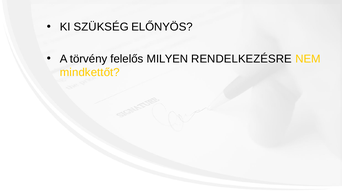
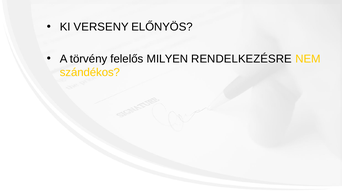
SZÜKSÉG: SZÜKSÉG -> VERSENY (101, 27)
mindkettőt: mindkettőt -> szándékos (90, 73)
